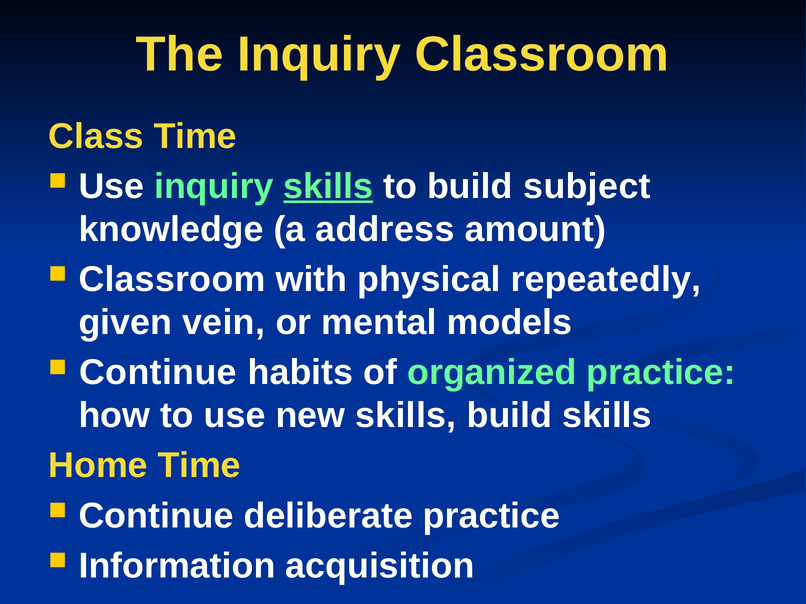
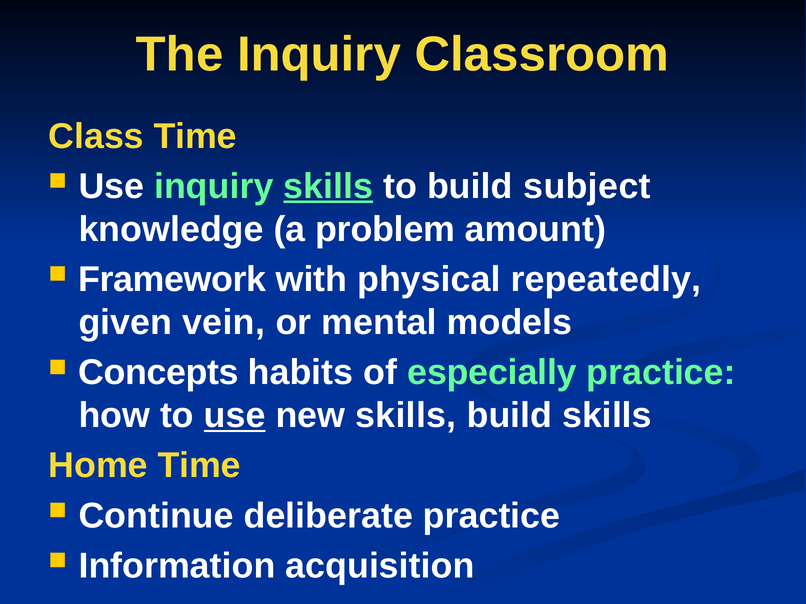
address: address -> problem (385, 230)
Classroom: Classroom -> Framework (172, 280)
Continue: Continue -> Concepts (158, 373)
organized: organized -> especially (492, 373)
use underline: none -> present (235, 416)
